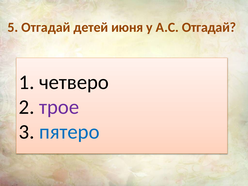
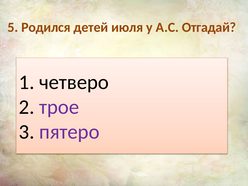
5 Отгадай: Отгадай -> Родился (46, 27)
июня: июня -> июля (127, 27)
пятеро colour: blue -> purple (69, 132)
